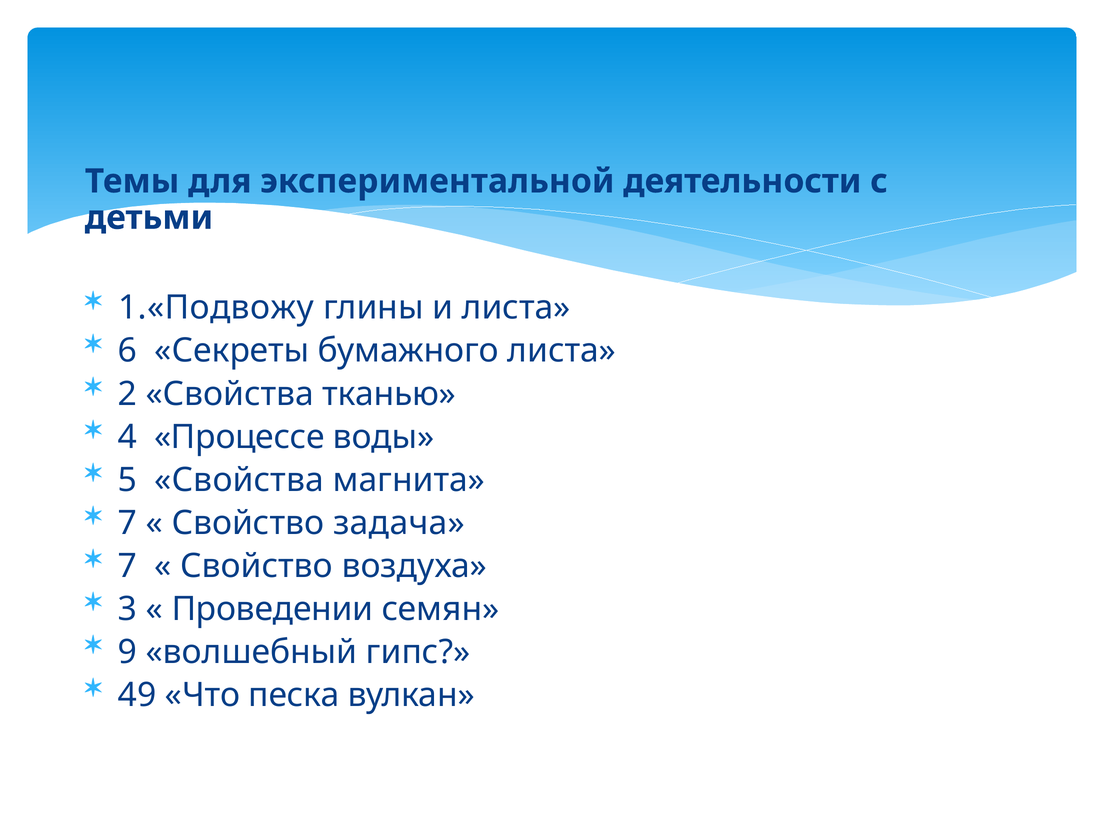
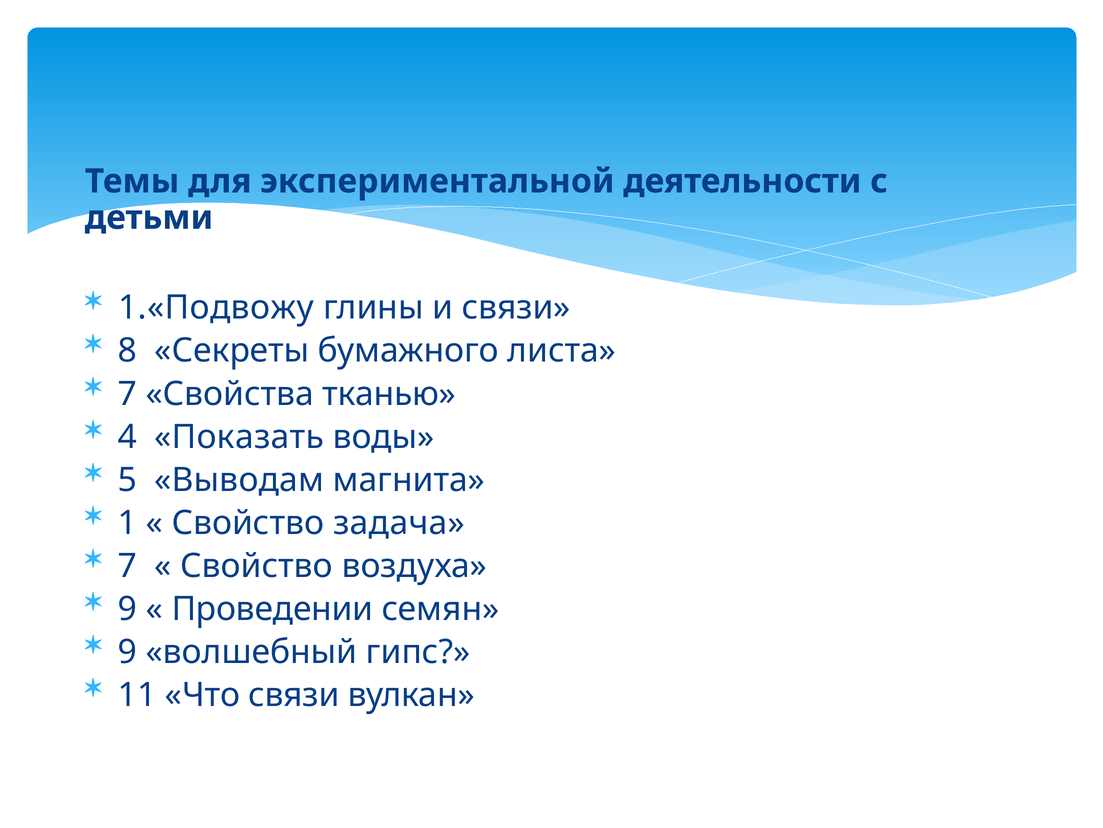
и листа: листа -> связи (516, 308)
6: 6 -> 8 (128, 351)
2: 2 -> 7 (128, 394)
Процессе: Процессе -> Показать (239, 437)
5 Свойства: Свойства -> Выводам (239, 479)
7: 7 -> 1 (128, 522)
3: 3 -> 9 (128, 608)
49: 49 -> 11 (137, 694)
Что песка: песка -> связи (294, 694)
